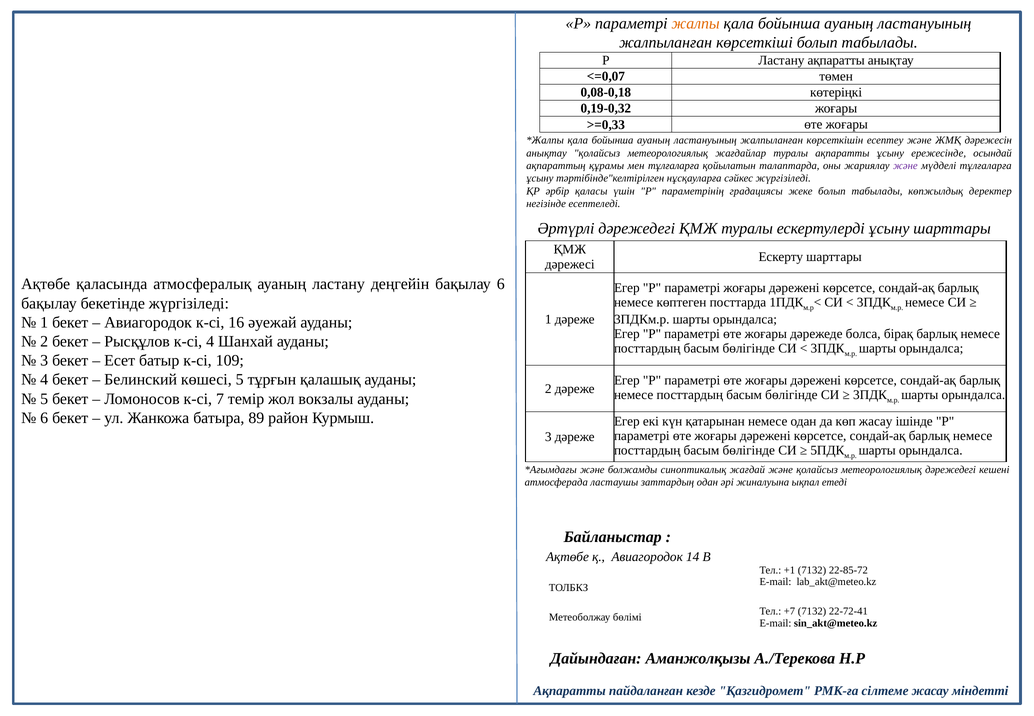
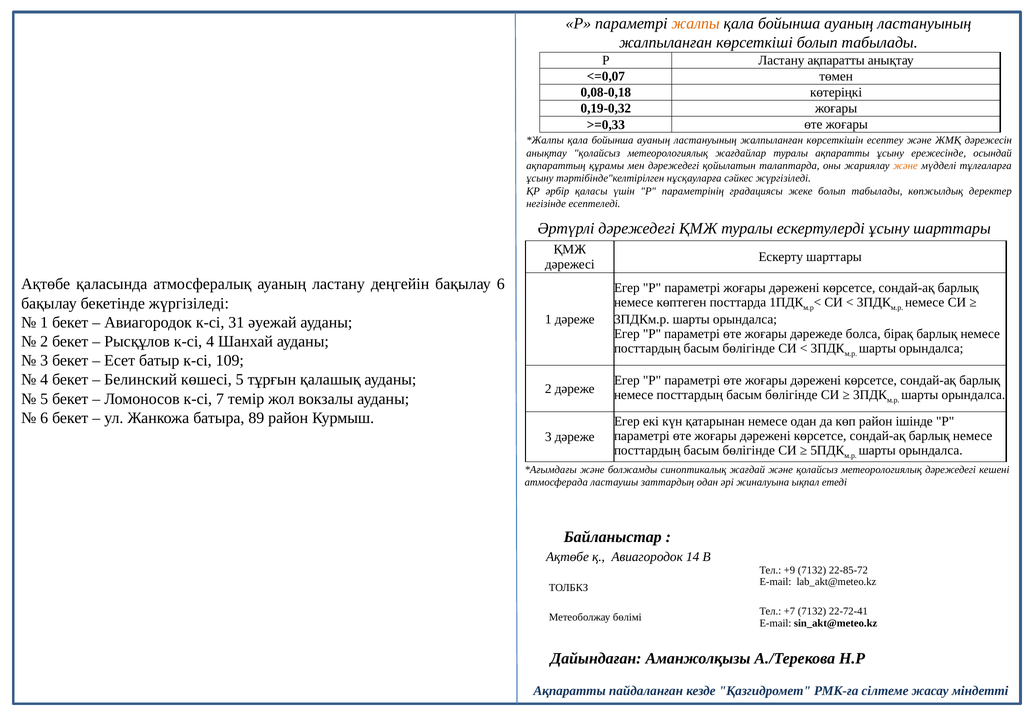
мен тұлғаларға: тұлғаларға -> дәрежедегі (674, 166)
және colour: purple -> orange (905, 166)
16: 16 -> 31 (236, 322)
көп жасау: жасау -> район (876, 421)
+1: +1 -> +9 (789, 570)
